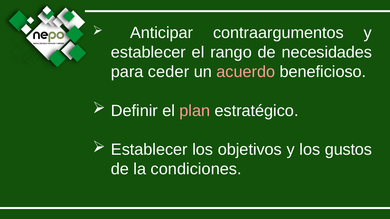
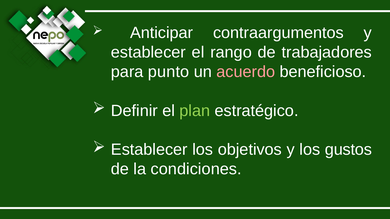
necesidades: necesidades -> trabajadores (327, 52)
ceder: ceder -> punto (169, 72)
plan colour: pink -> light green (195, 111)
